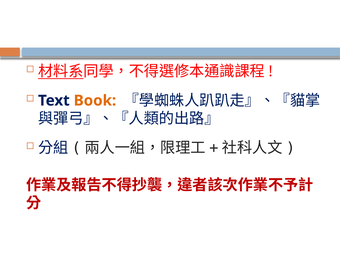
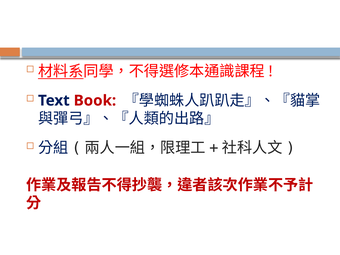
Book colour: orange -> red (95, 101)
